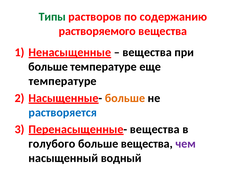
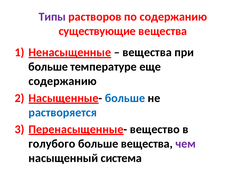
Типы colour: green -> purple (52, 17)
растворяемого: растворяемого -> существующие (97, 31)
температуре: температуре -> содержанию (63, 81)
больше colour: orange -> blue (125, 98)
Перенасыщенные- вещества: вещества -> вещество (155, 129)
водный: водный -> система (121, 158)
